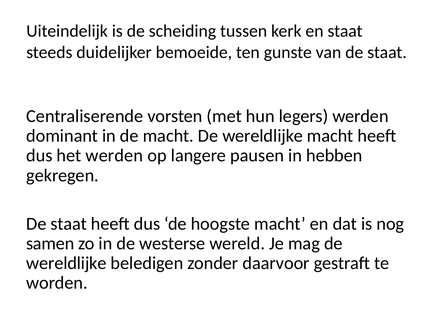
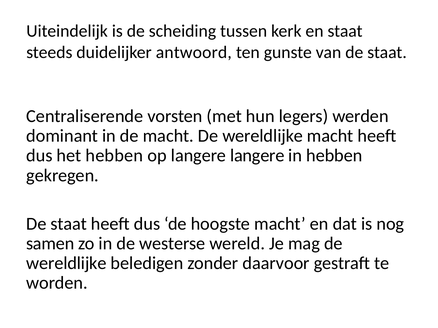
bemoeide: bemoeide -> antwoord (194, 52)
het werden: werden -> hebben (114, 156)
langere pausen: pausen -> langere (257, 156)
